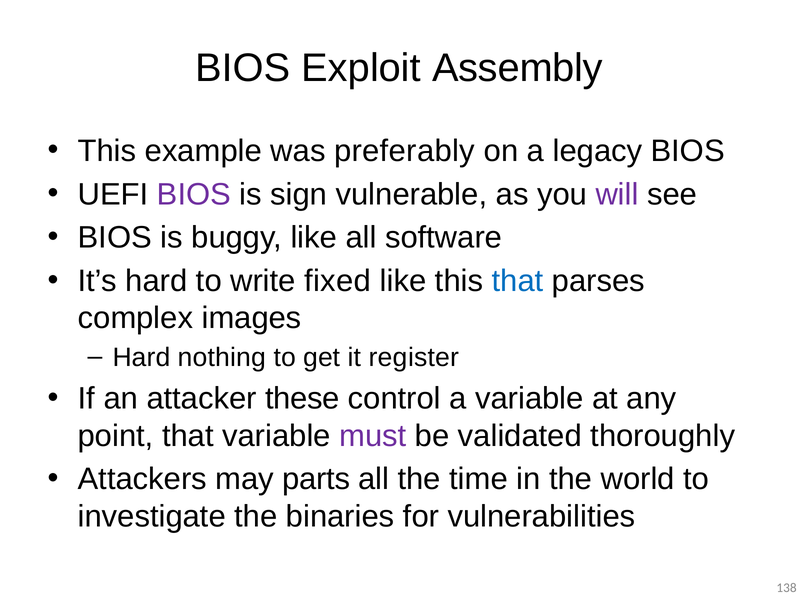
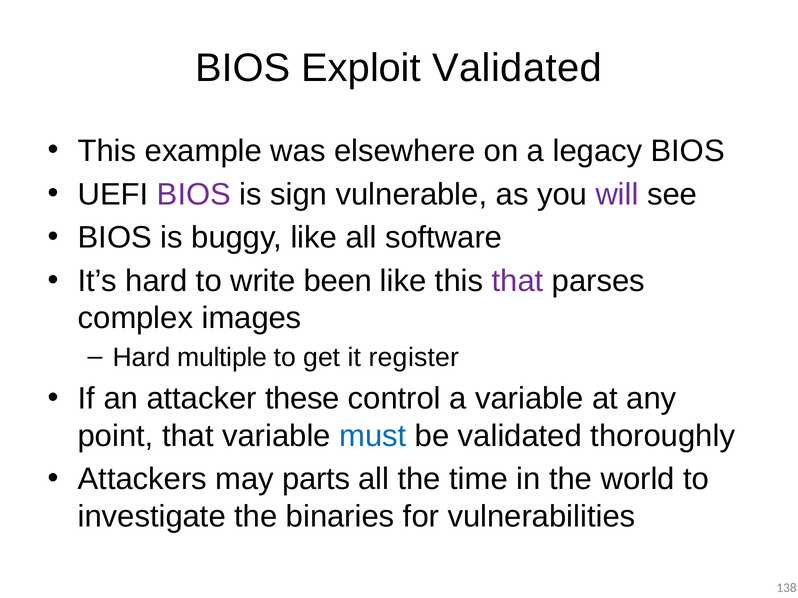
Exploit Assembly: Assembly -> Validated (517, 68)
preferably: preferably -> elsewhere (405, 151)
fixed: fixed -> been (338, 281)
that colour: blue -> purple (518, 281)
nothing: nothing -> multiple (222, 358)
must colour: purple -> blue (373, 436)
